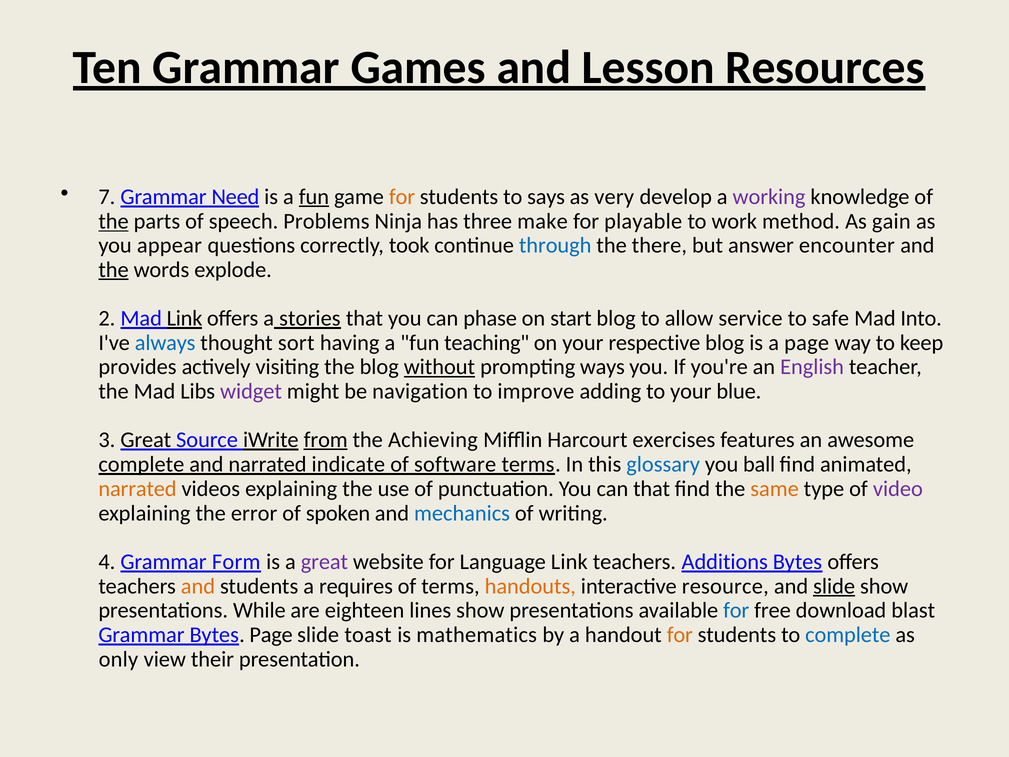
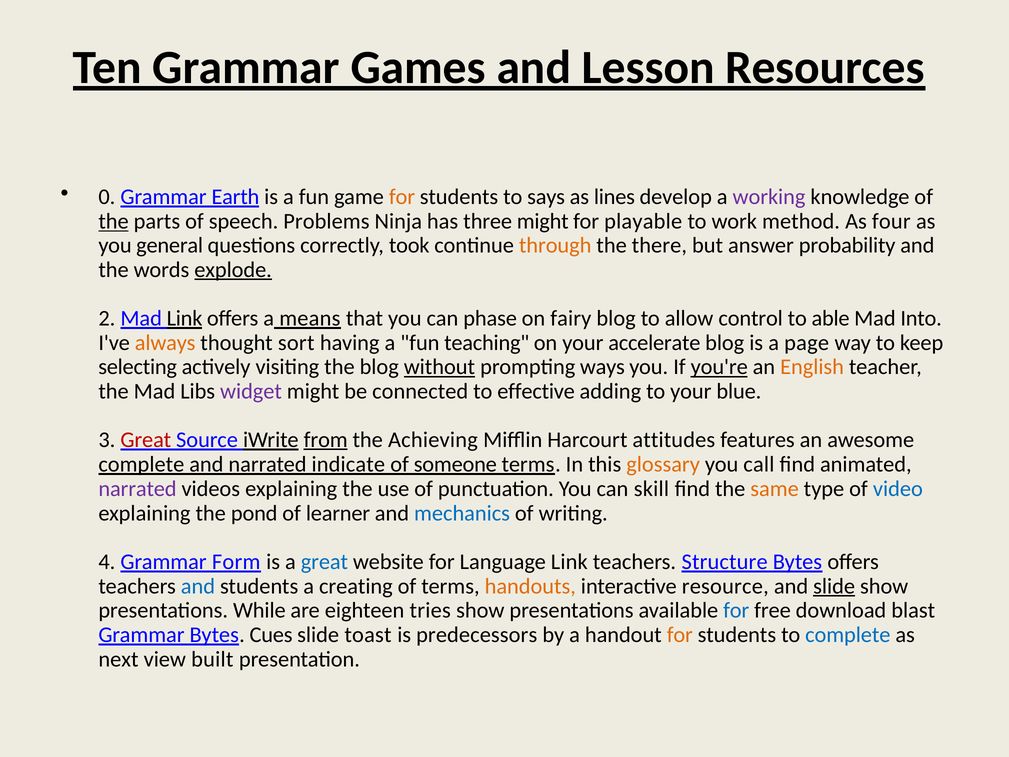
7: 7 -> 0 (107, 197)
Need: Need -> Earth (235, 197)
fun underline: present -> none (314, 197)
very: very -> lines (614, 197)
three make: make -> might (543, 221)
gain: gain -> four (891, 221)
appear: appear -> general (170, 245)
through colour: blue -> orange (555, 245)
encounter: encounter -> probability (847, 245)
the underline: present -> none (114, 270)
explode underline: none -> present (233, 270)
stories: stories -> means (310, 318)
start: start -> fairy (571, 318)
service: service -> control (751, 318)
safe: safe -> able (831, 318)
always colour: blue -> orange (165, 343)
respective: respective -> accelerate (654, 343)
provides: provides -> selecting (138, 367)
you're underline: none -> present (719, 367)
English colour: purple -> orange (812, 367)
navigation: navigation -> connected (420, 391)
improve: improve -> effective (536, 391)
Great colour: black -> red (146, 440)
exercises: exercises -> attitudes (674, 440)
software: software -> someone (455, 464)
glossary colour: blue -> orange (663, 464)
ball: ball -> call (759, 464)
narrated colour: orange -> purple (138, 489)
can that: that -> skill (651, 489)
video colour: purple -> blue (898, 489)
error: error -> pond (254, 513)
spoken: spoken -> learner (338, 513)
great colour: purple -> blue (324, 561)
Additions: Additions -> Structure (725, 561)
and colour: orange -> blue (198, 586)
requires: requires -> creating (356, 586)
lines: lines -> tries (430, 610)
Bytes Page: Page -> Cues (271, 634)
mathematics: mathematics -> predecessors (477, 634)
only: only -> next (118, 659)
their: their -> built (212, 659)
